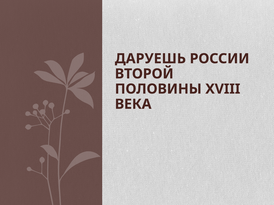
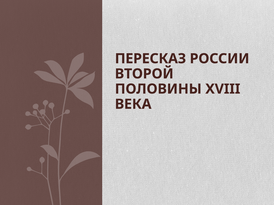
ДАРУЕШЬ: ДАРУЕШЬ -> ПЕРЕСКАЗ (150, 59)
